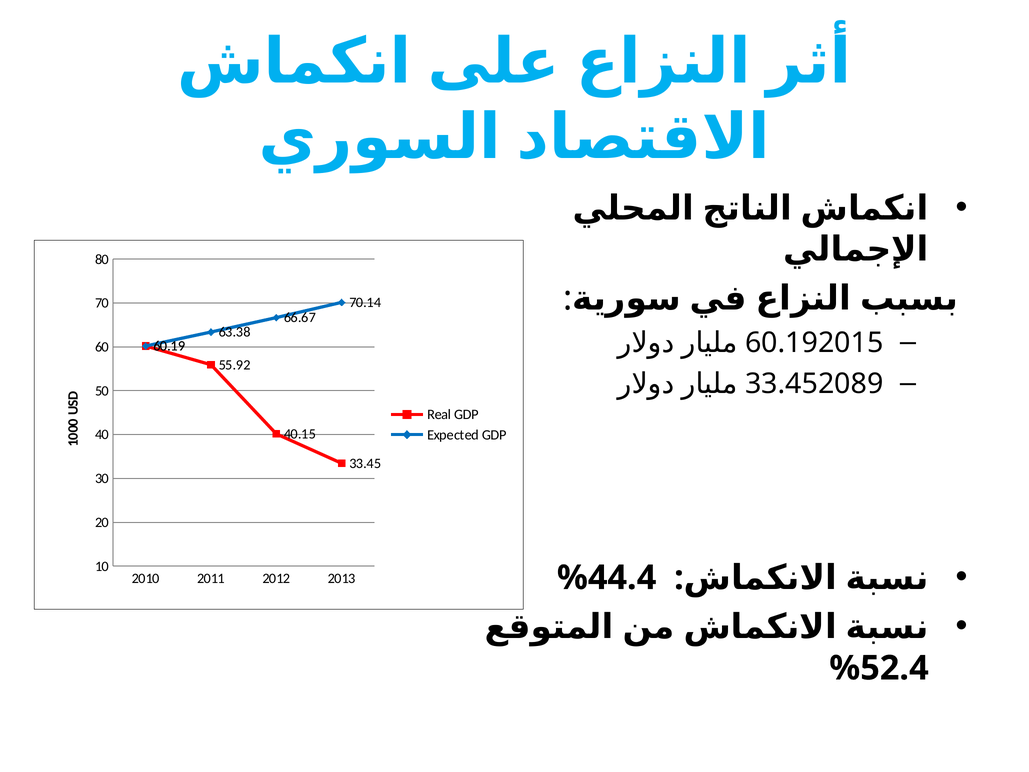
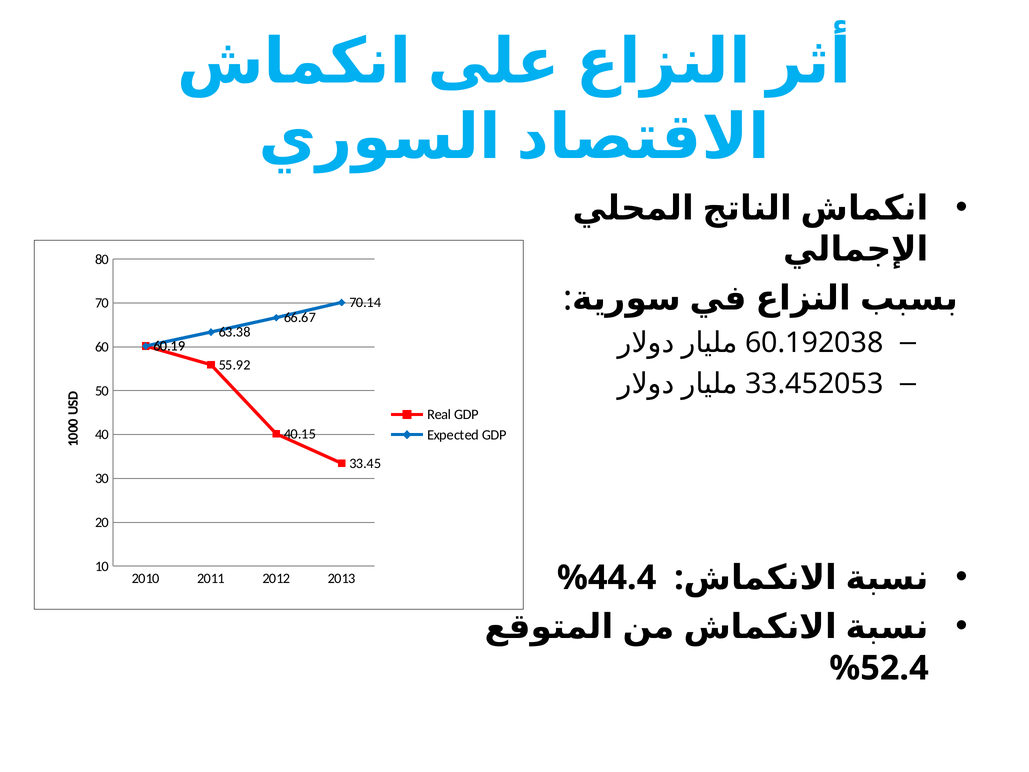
2015: 2015 -> 2038 (851, 343)
2089: 2089 -> 2053 (851, 384)
